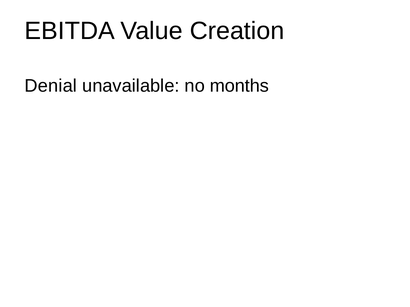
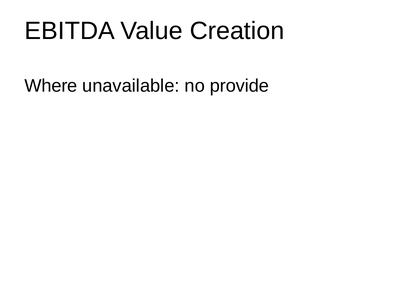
Denial: Denial -> Where (51, 86)
months: months -> provide (239, 86)
